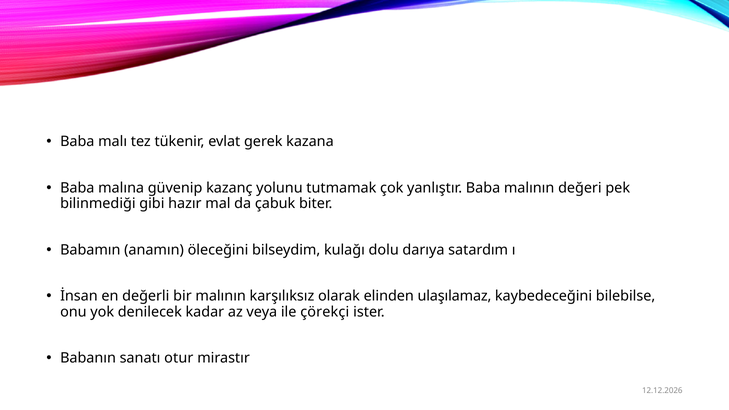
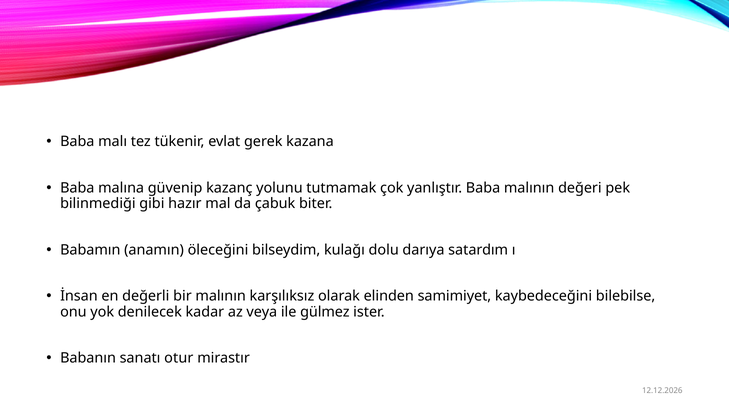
ulaşılamaz: ulaşılamaz -> samimiyet (454, 296)
çörekçi: çörekçi -> gülmez (325, 312)
